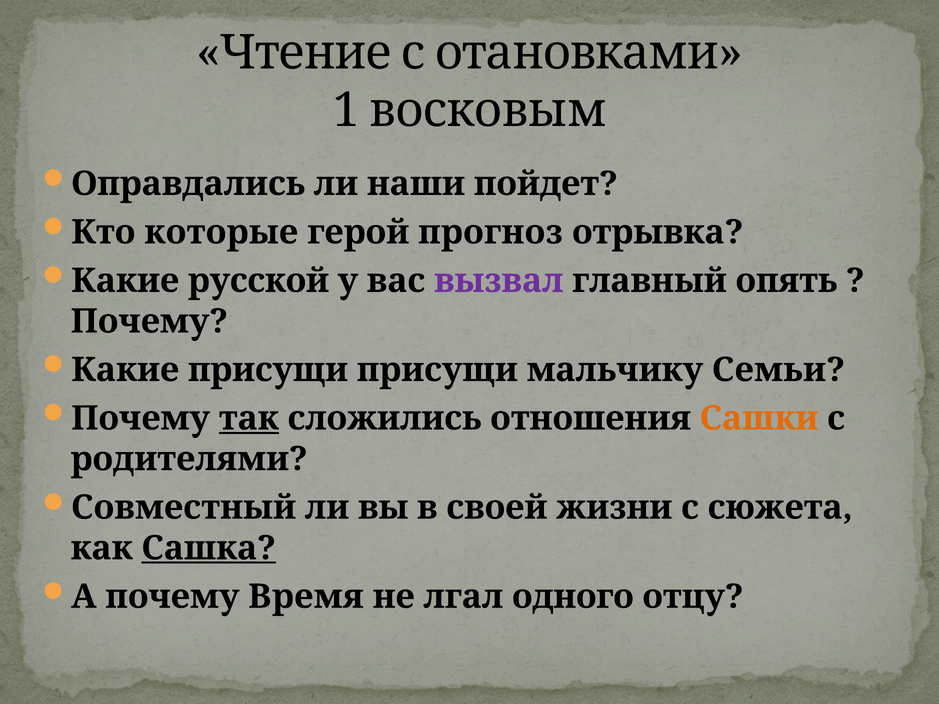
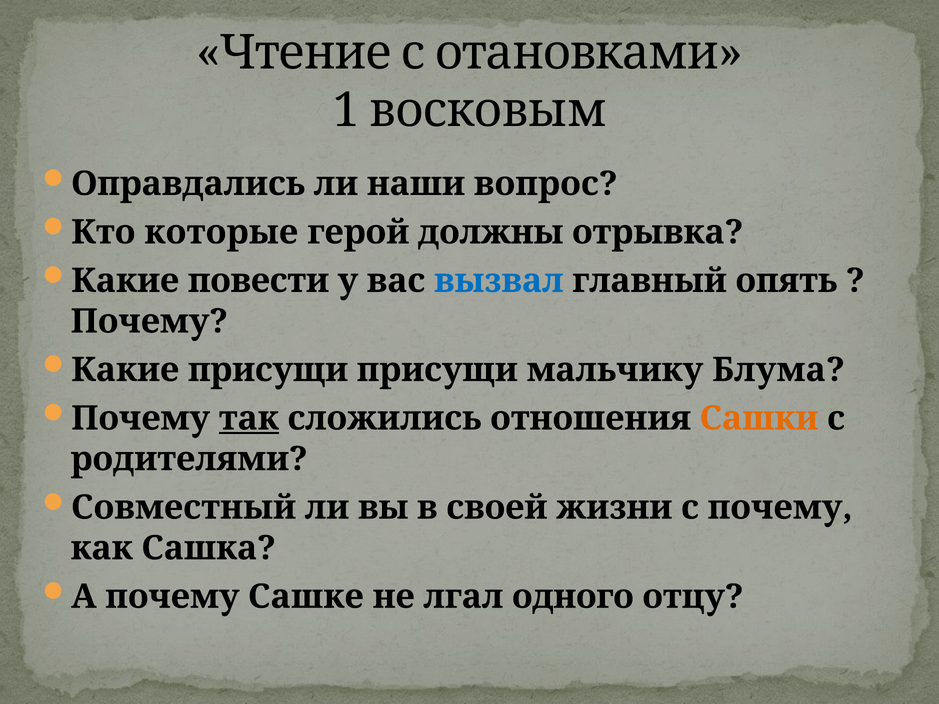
пойдет: пойдет -> вопрос (546, 184)
прогноз: прогноз -> должны (491, 232)
русской: русской -> повести (258, 281)
вызвал colour: purple -> blue (499, 281)
Семьи: Семьи -> Блума (779, 370)
с сюжета: сюжета -> почему (780, 508)
Сашка underline: present -> none (209, 548)
Время: Время -> Сашке (306, 597)
